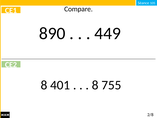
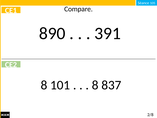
449: 449 -> 391 (108, 33)
401: 401 -> 101 (60, 85)
755: 755 -> 837 (111, 85)
